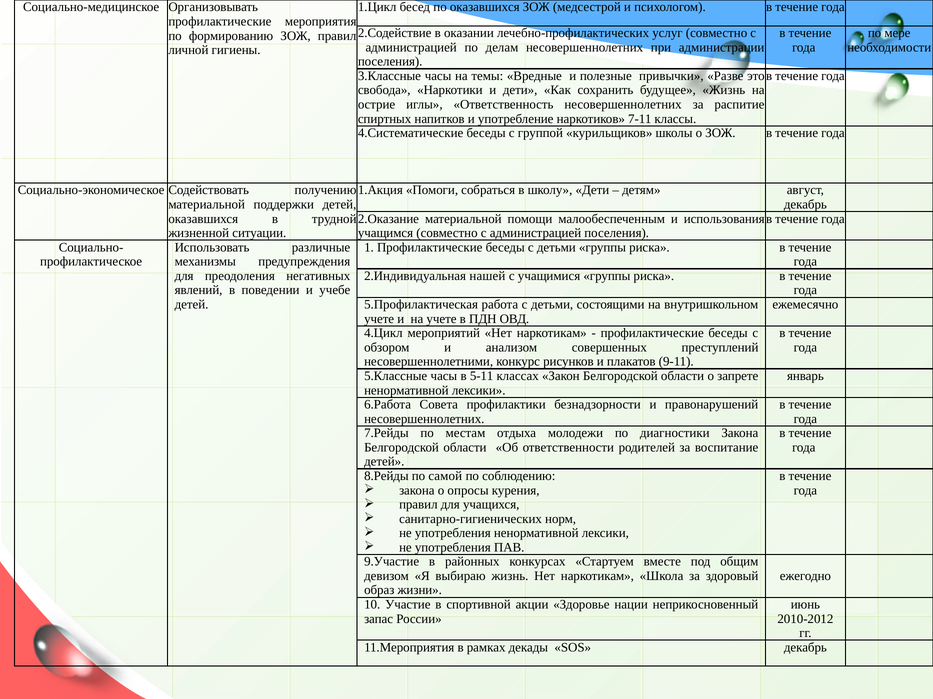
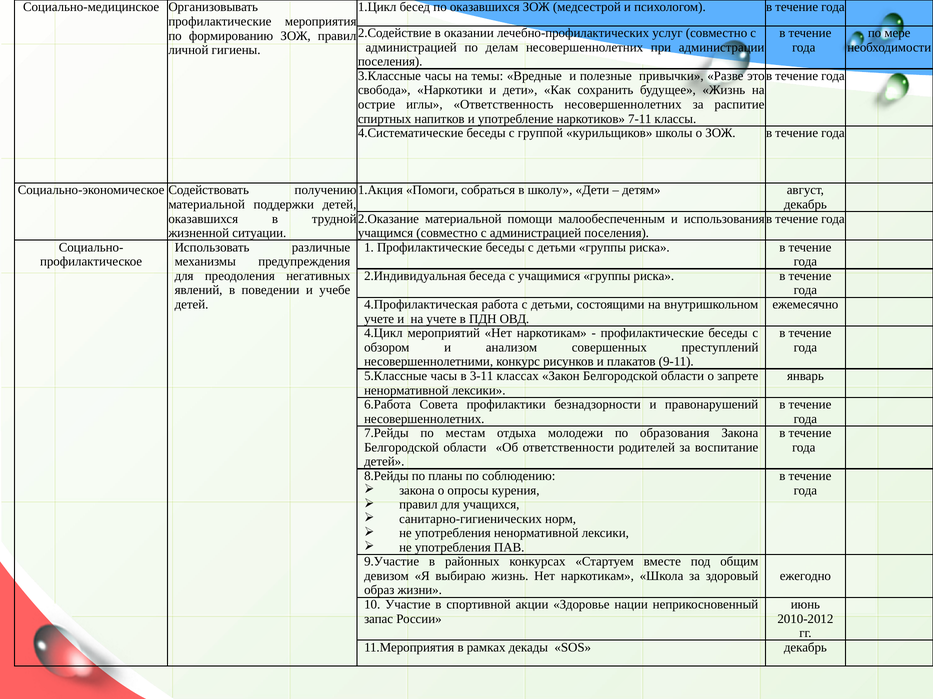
нашей: нашей -> беседа (487, 276)
5.Профилактическая: 5.Профилактическая -> 4.Профилактическая (421, 305)
5-11: 5-11 -> 3-11 (482, 376)
диагностики: диагностики -> образования (675, 434)
самой: самой -> планы (445, 477)
